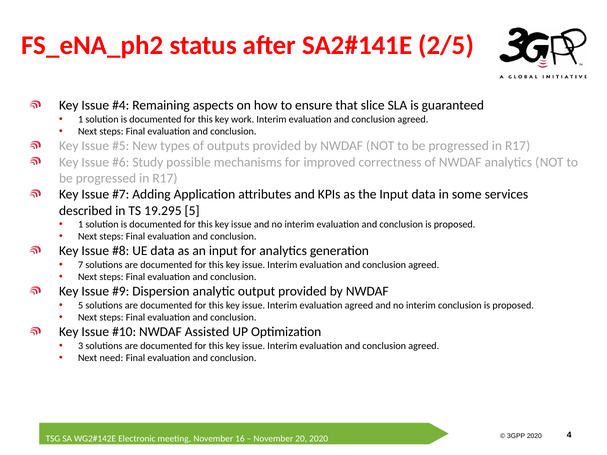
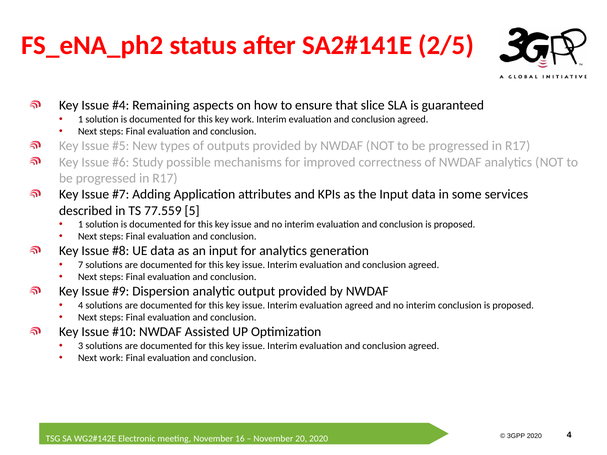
19.295: 19.295 -> 77.559 (163, 211)
5: 5 -> 4 (81, 306)
Next need: need -> work (111, 358)
